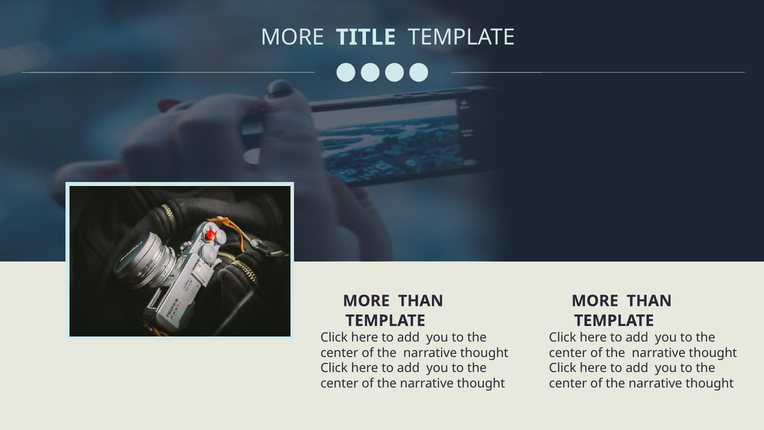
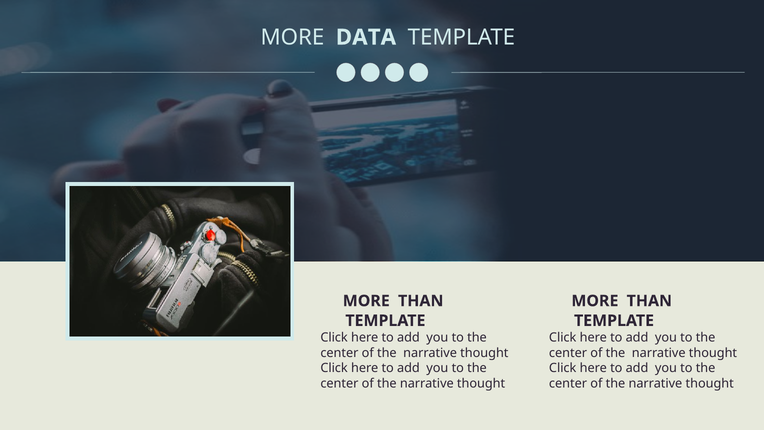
TITLE: TITLE -> DATA (366, 37)
